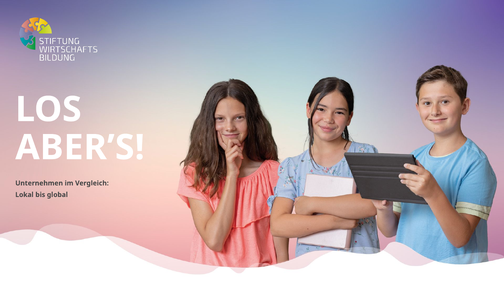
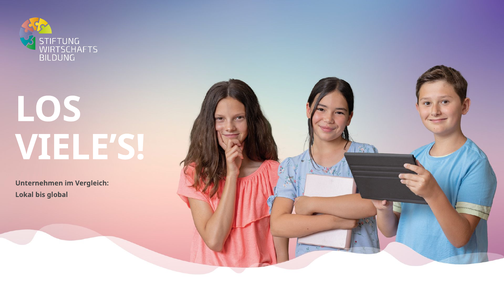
ABER’S: ABER’S -> VIELE’S (80, 148)
